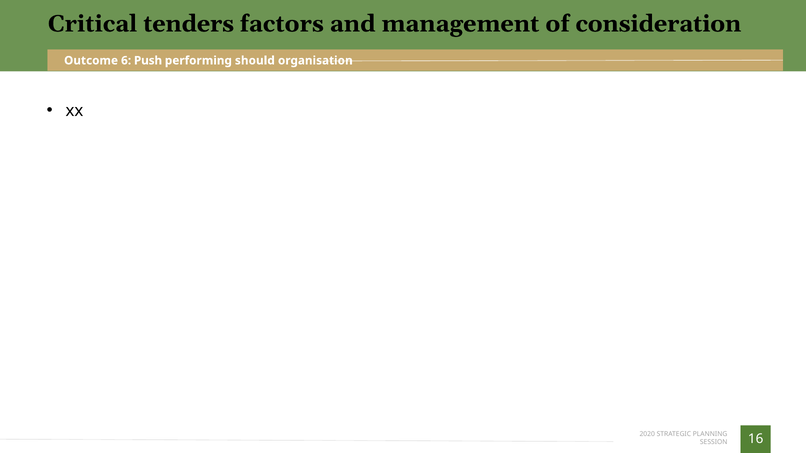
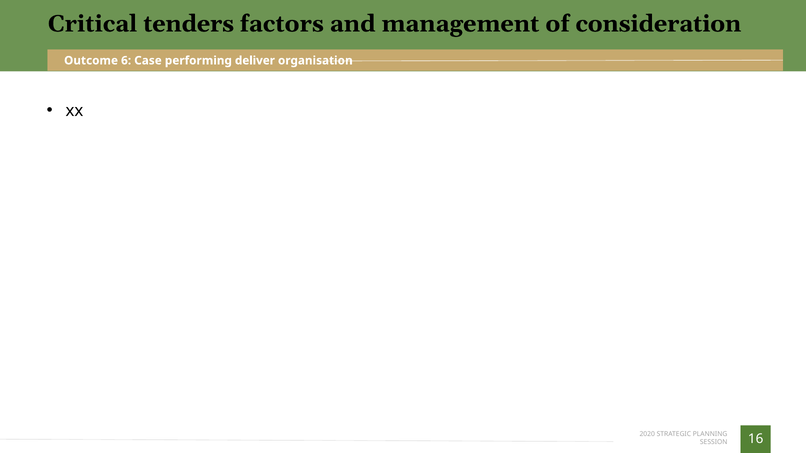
Push: Push -> Case (148, 61)
should: should -> deliver (255, 61)
